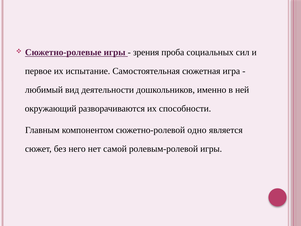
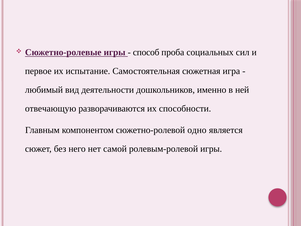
зрения: зрения -> способ (146, 52)
окружающий: окружающий -> отвечающую (51, 109)
